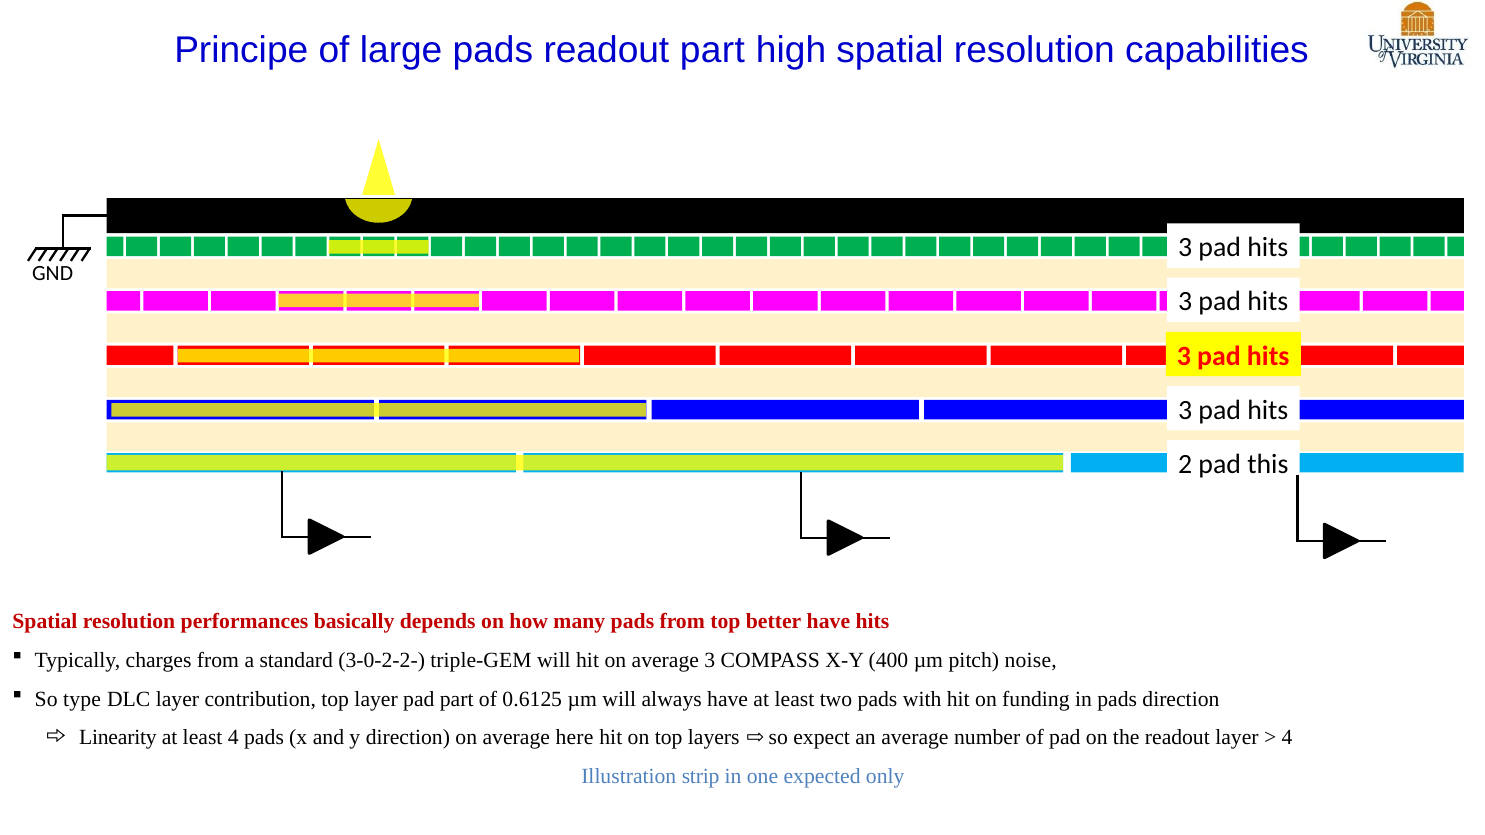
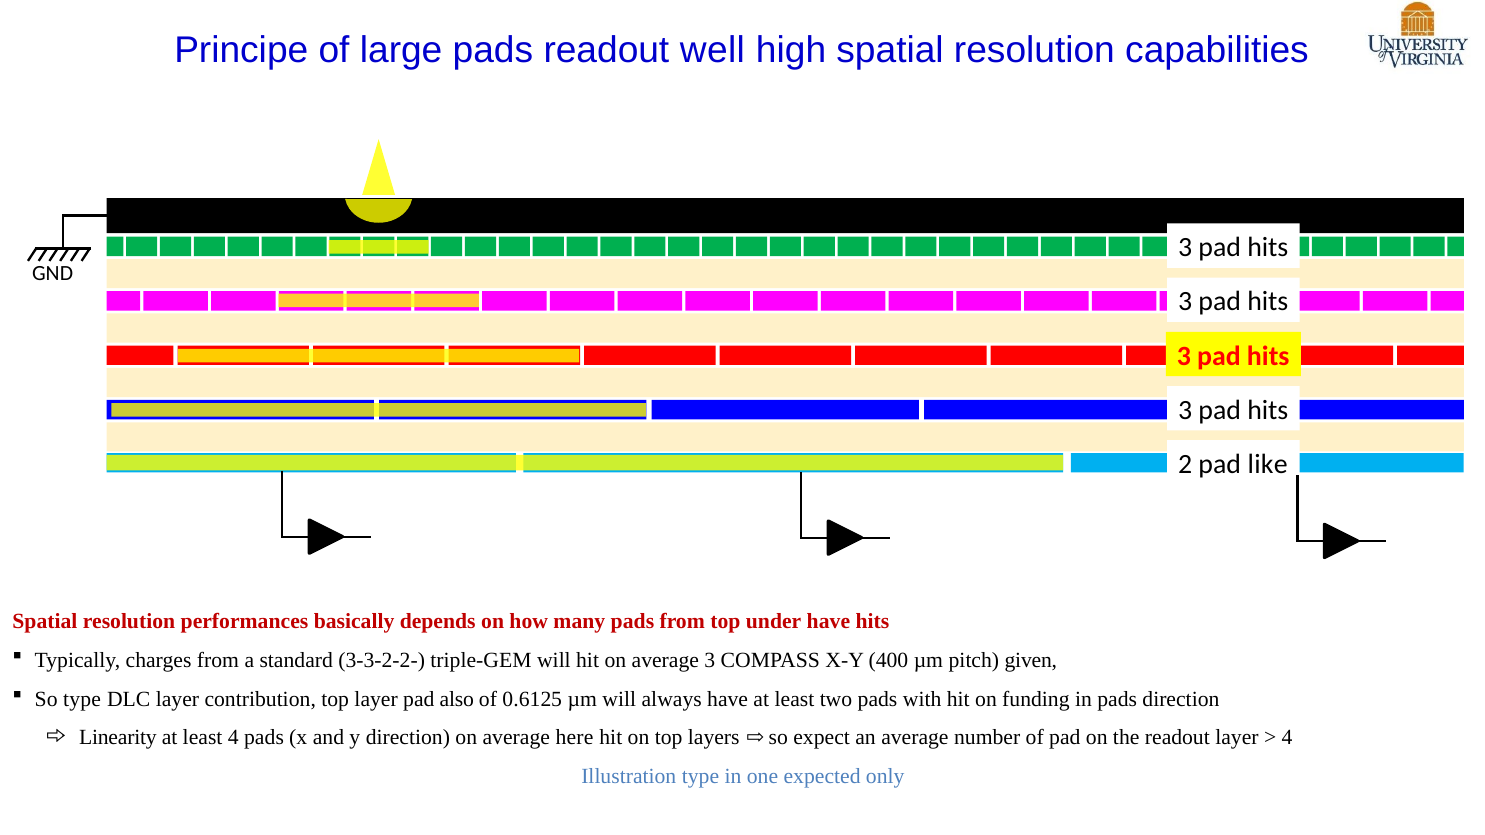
readout part: part -> well (712, 50)
this: this -> like (1268, 465)
better: better -> under (774, 621)
3-0-2-2-: 3-0-2-2- -> 3-3-2-2- (382, 660)
noise: noise -> given (1031, 660)
pad part: part -> also (457, 699)
Illustration strip: strip -> type (700, 777)
